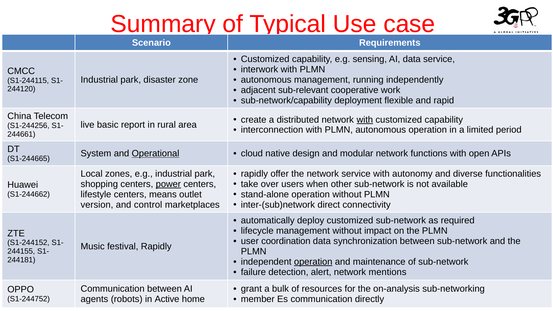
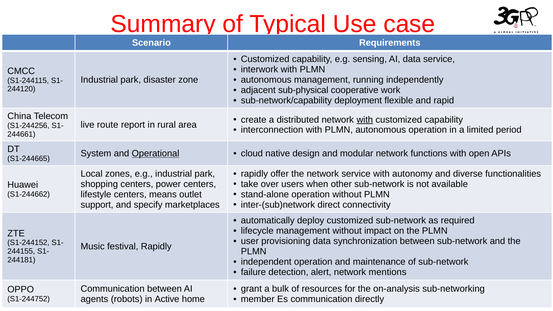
sub-relevant: sub-relevant -> sub-physical (303, 90)
basic: basic -> route (108, 125)
power underline: present -> none (168, 184)
version: version -> support (97, 205)
control: control -> specify (148, 205)
coordination: coordination -> provisioning (286, 241)
operation underline: present -> none (313, 262)
